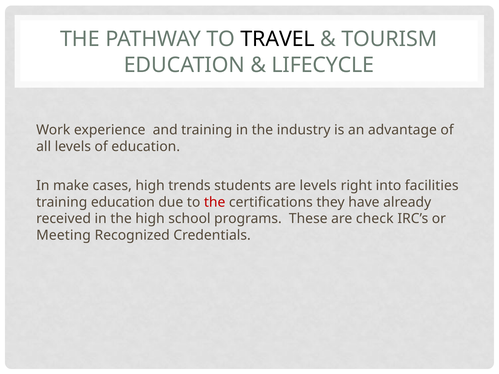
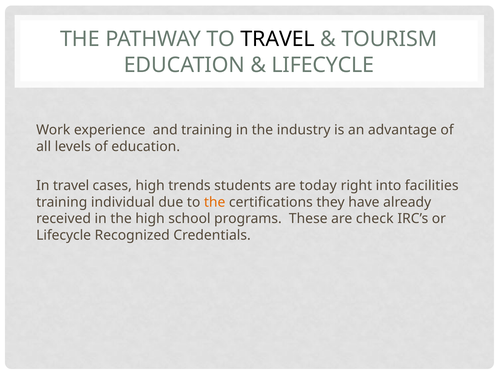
In make: make -> travel (71, 186)
are levels: levels -> today (318, 186)
training education: education -> individual (123, 202)
the colour: red -> orange (215, 202)
Meeting: Meeting -> Lifecycle (64, 236)
